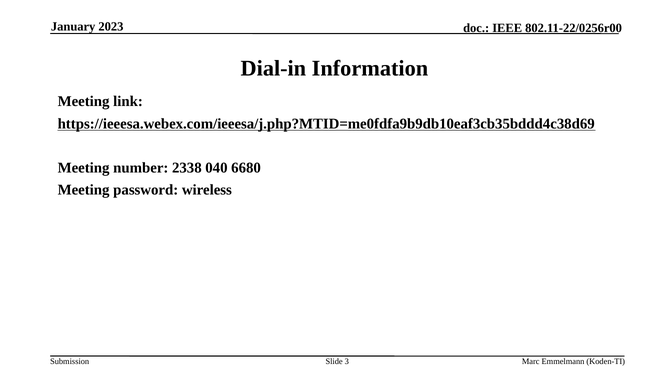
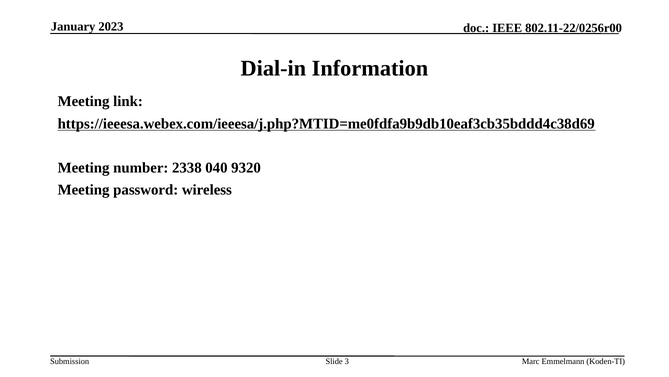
6680: 6680 -> 9320 (246, 167)
